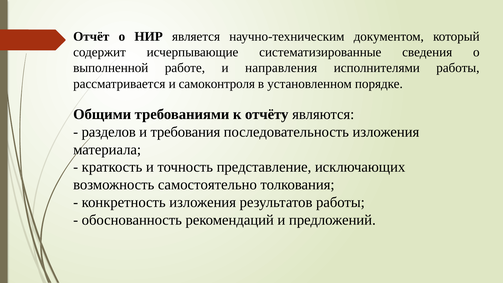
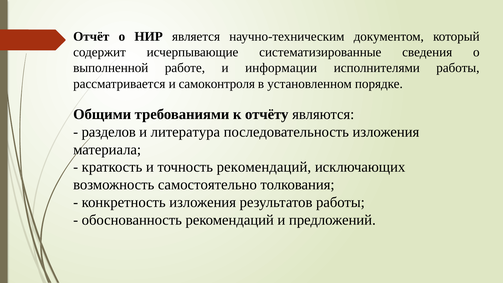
направления: направления -> информации (281, 68)
требования: требования -> литература (185, 132)
точность представление: представление -> рекомендаций (264, 167)
